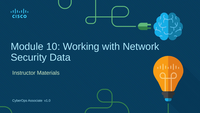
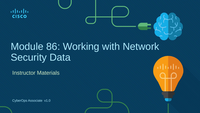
10: 10 -> 86 (53, 46)
